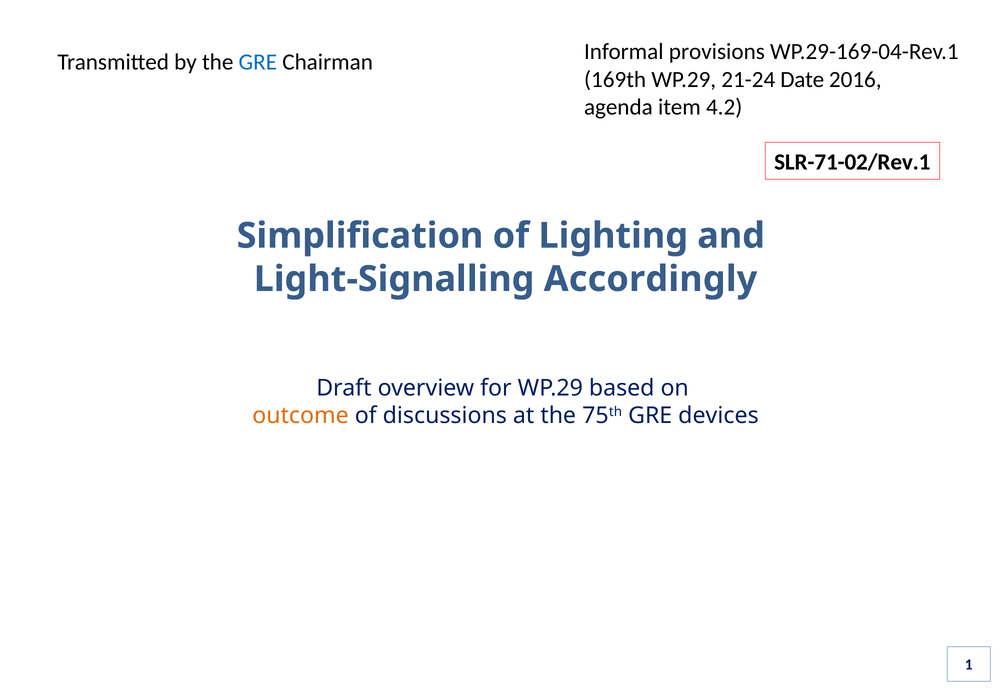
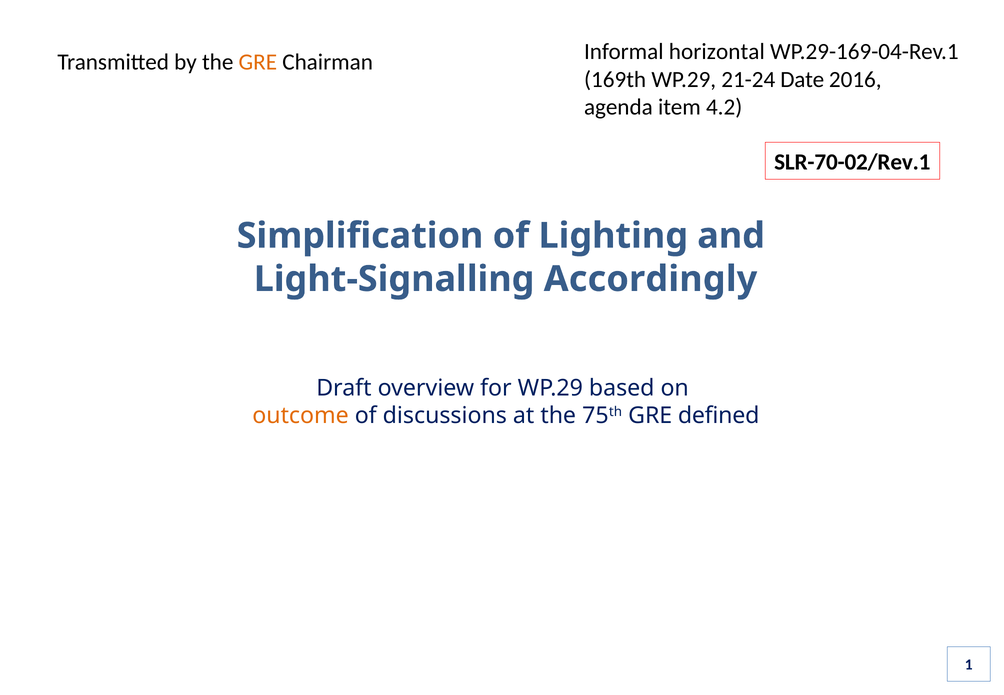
provisions: provisions -> horizontal (717, 52)
GRE colour: blue -> orange (258, 62)
SLR-71-02/Rev.1: SLR-71-02/Rev.1 -> SLR-70-02/Rev.1 (852, 162)
devices: devices -> defined (719, 416)
